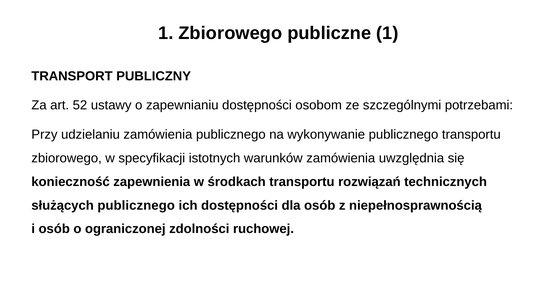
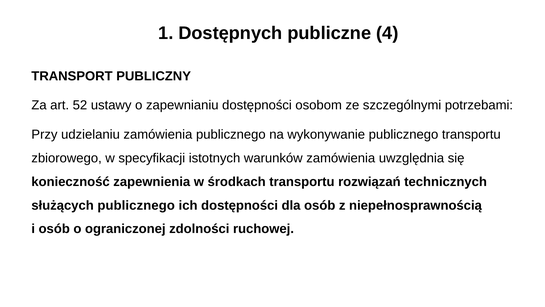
1 Zbiorowego: Zbiorowego -> Dostępnych (230, 33)
publiczne 1: 1 -> 4 (387, 33)
